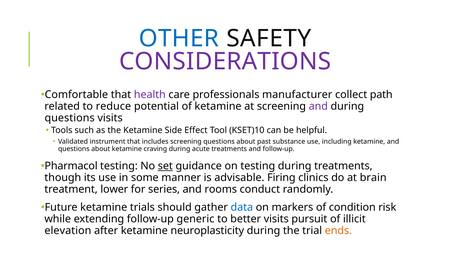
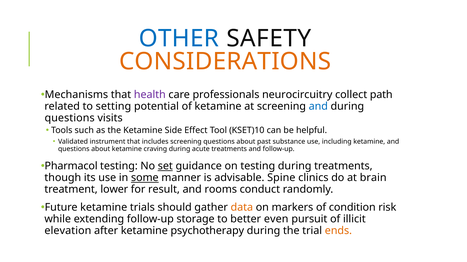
CONSIDERATIONS colour: purple -> orange (225, 62)
Comfortable: Comfortable -> Mechanisms (76, 95)
manufacturer: manufacturer -> neurocircuitry (297, 95)
reduce: reduce -> setting (113, 107)
and colour: purple -> blue (318, 107)
some underline: none -> present (145, 178)
Firing: Firing -> Spine (281, 178)
series: series -> result (164, 190)
data colour: blue -> orange (242, 208)
generic: generic -> storage (196, 220)
better visits: visits -> even (276, 220)
neuroplasticity: neuroplasticity -> psychotherapy (207, 231)
